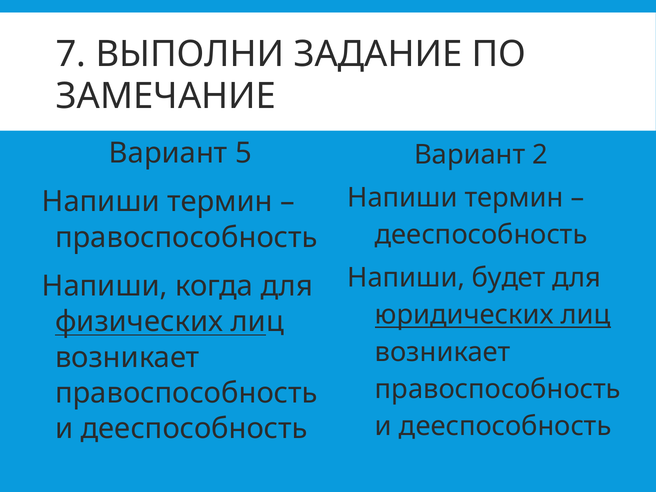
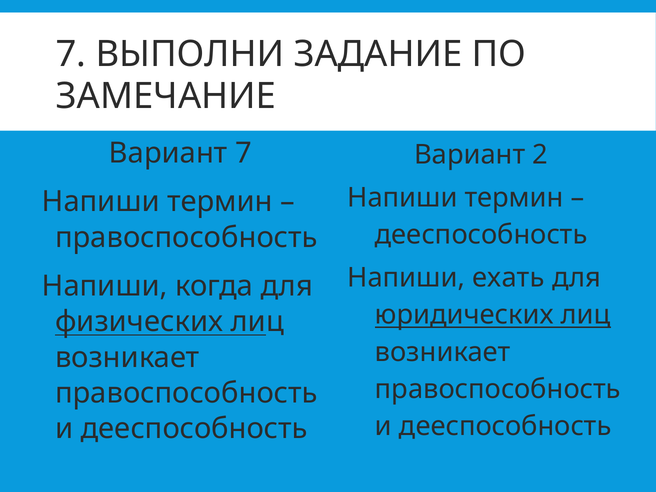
Вариант 5: 5 -> 7 (244, 153)
будет: будет -> ехать (508, 278)
